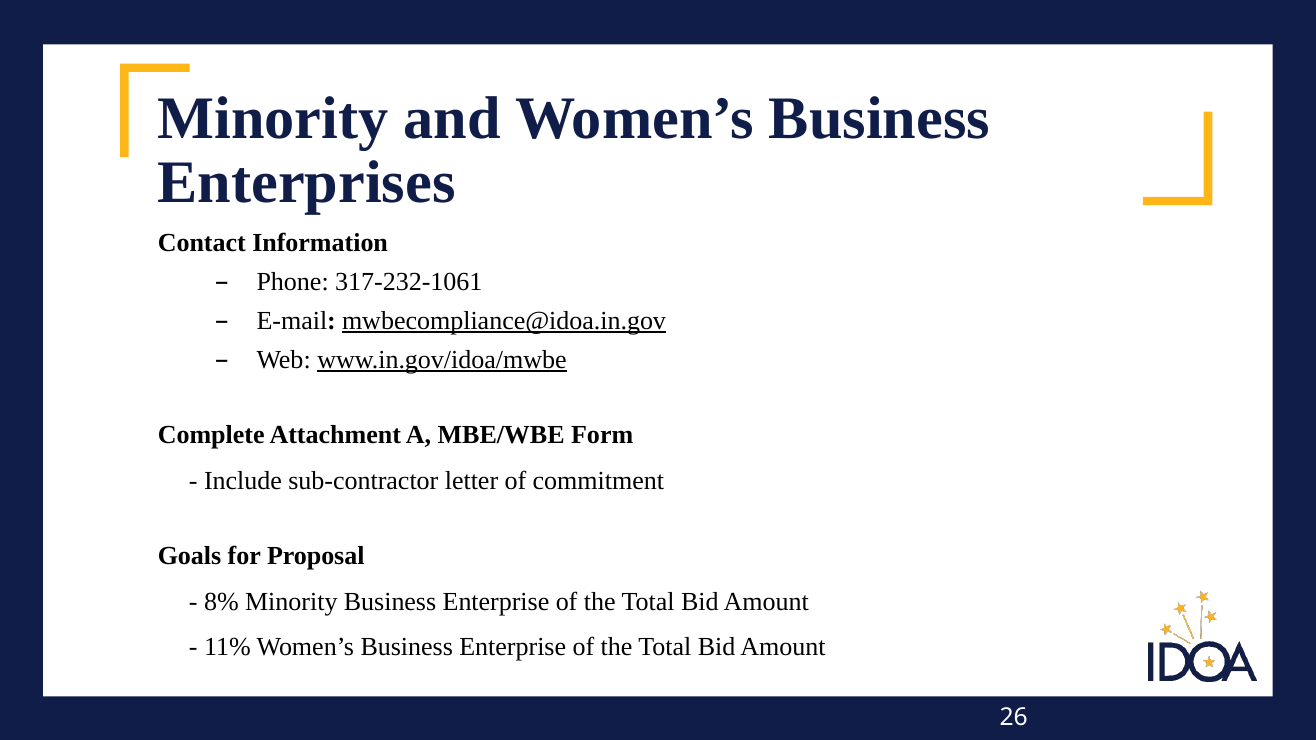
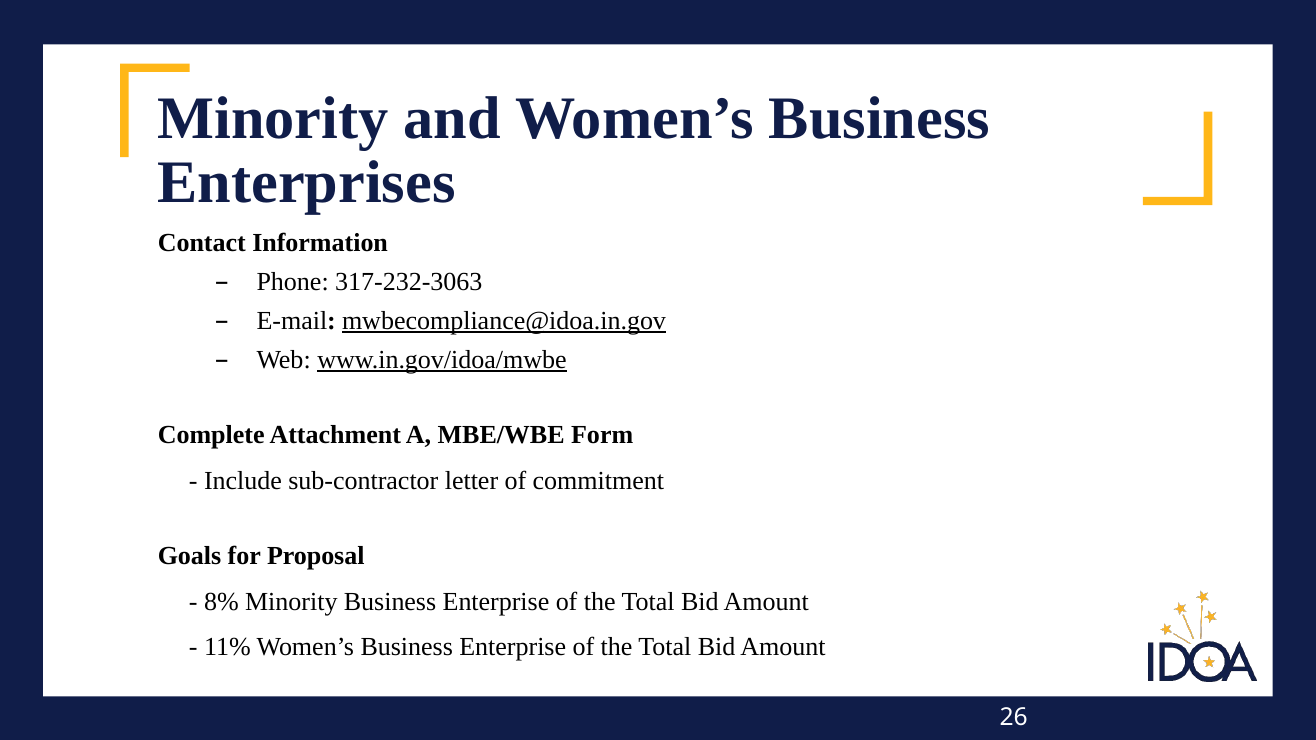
317-232-1061: 317-232-1061 -> 317-232-3063 (409, 282)
